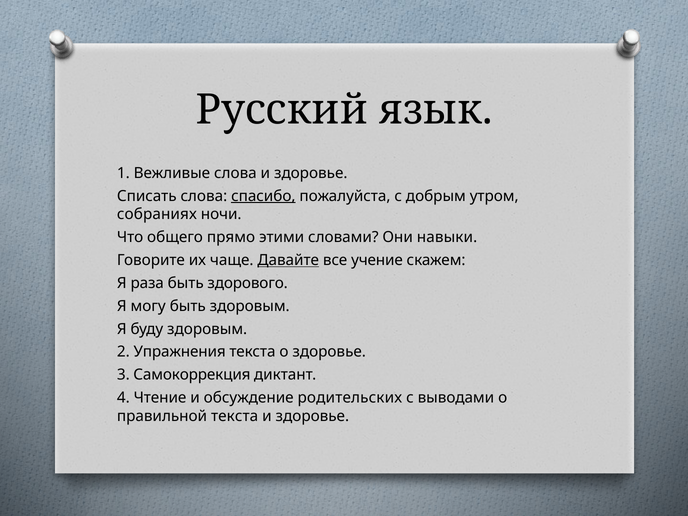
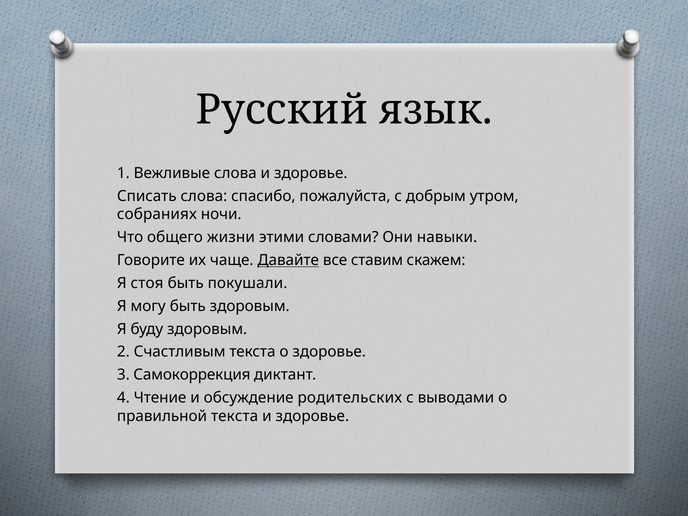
спасибо underline: present -> none (263, 196)
прямо: прямо -> жизни (231, 237)
учение: учение -> ставим (377, 260)
раза: раза -> стоя (147, 283)
здорового: здорового -> покушали (248, 283)
Упражнения: Упражнения -> Счастливым (180, 352)
